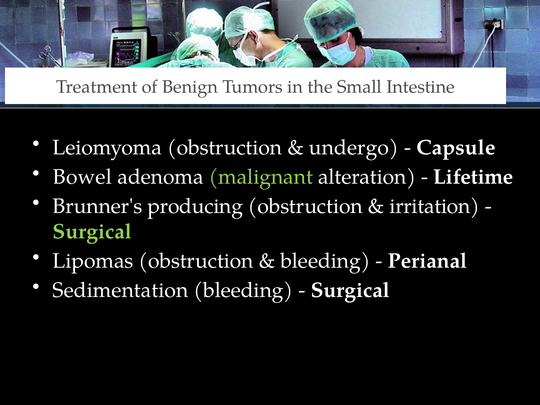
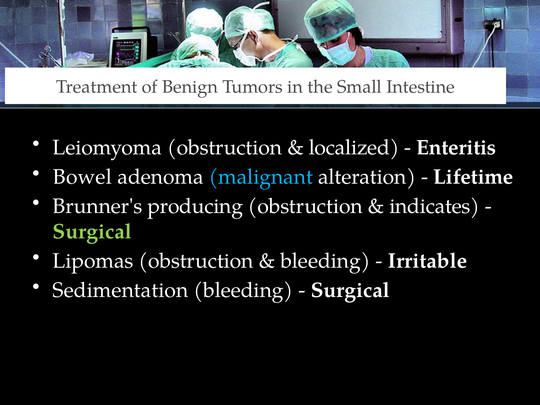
undergo: undergo -> localized (354, 147)
Capsule: Capsule -> Enteritis (456, 147)
malignant colour: light green -> light blue (261, 177)
irritation: irritation -> indicates (435, 206)
Perianal: Perianal -> Irritable (428, 261)
